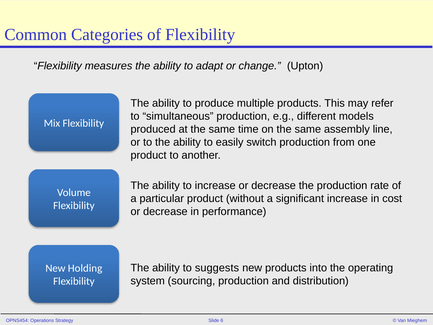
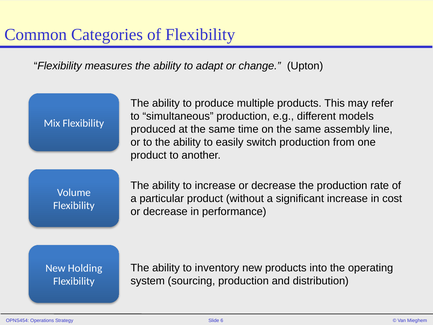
suggests: suggests -> inventory (217, 268)
